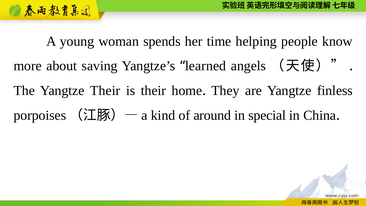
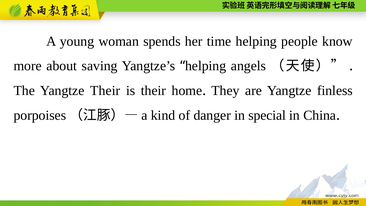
learned: learned -> helping (206, 66)
around: around -> danger (212, 115)
